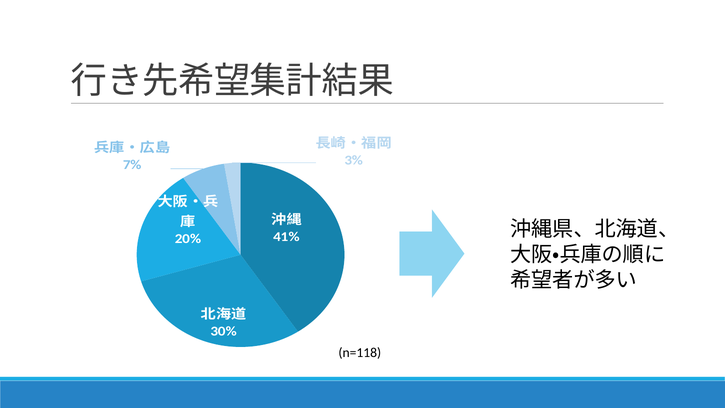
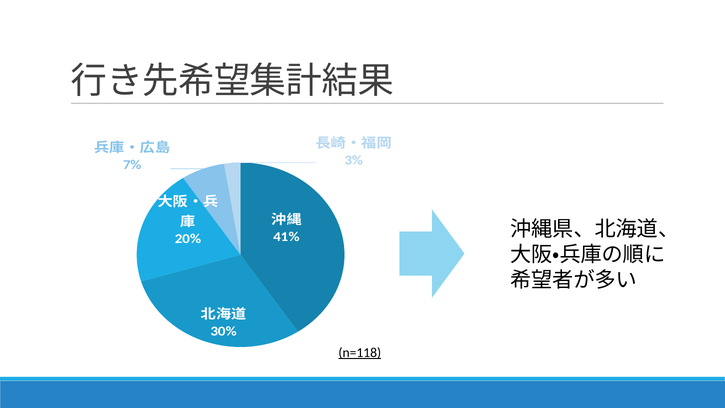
n=118 underline: none -> present (360, 352)
